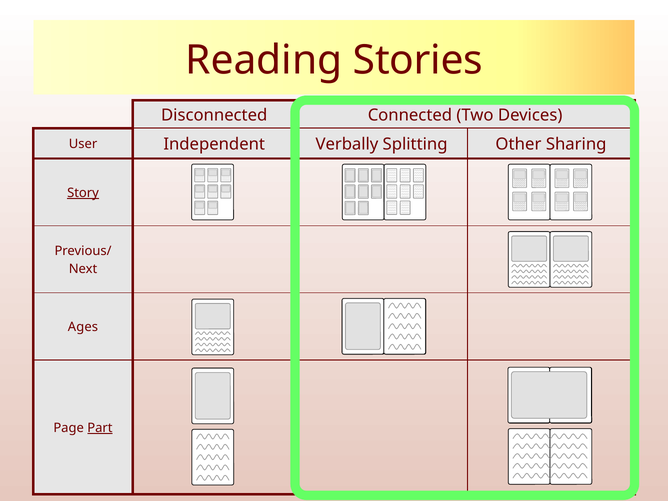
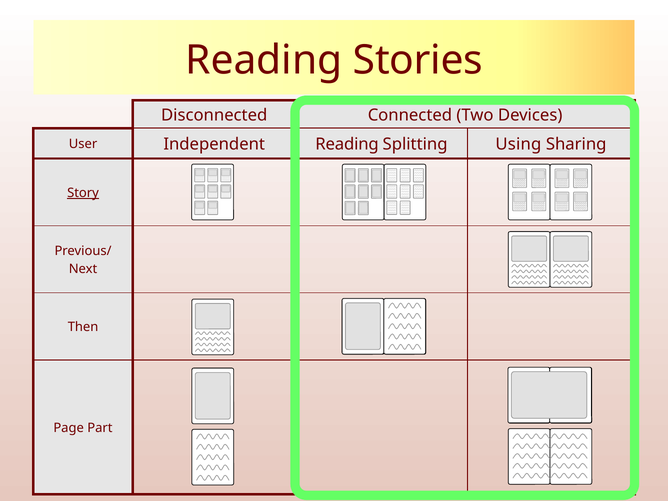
Independent Verbally: Verbally -> Reading (347, 144)
Other: Other -> Using (518, 144)
Ages: Ages -> Then (83, 327)
Part underline: present -> none (100, 428)
